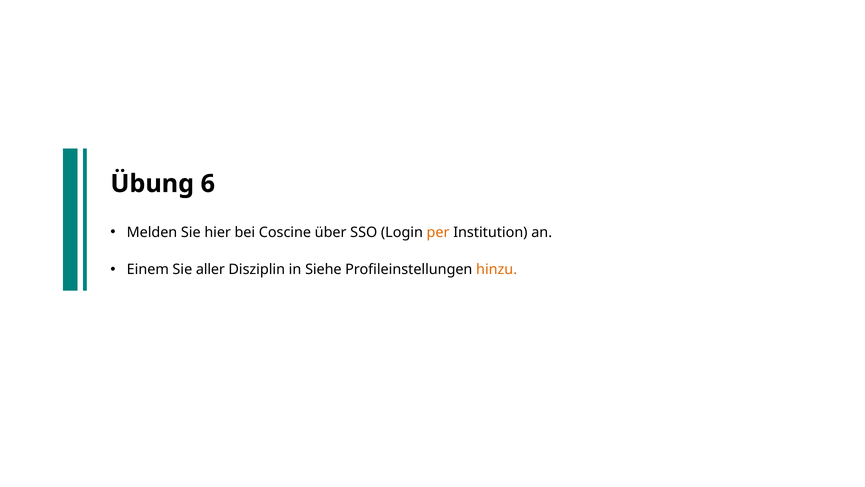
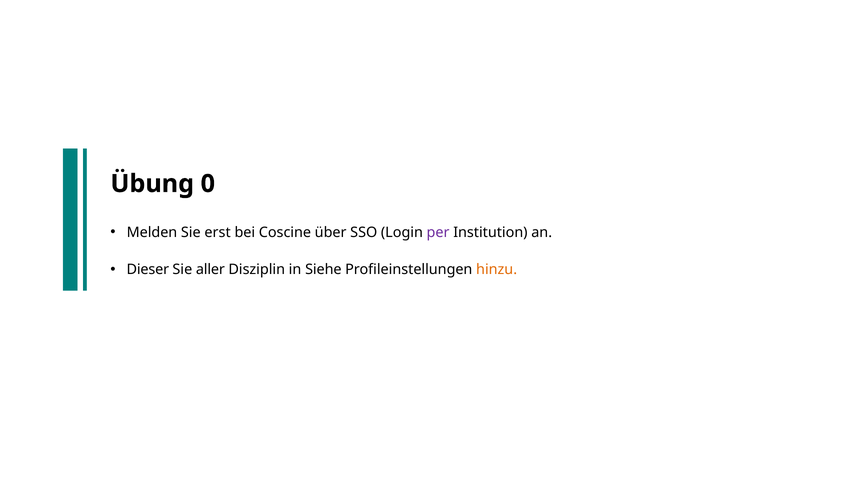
6: 6 -> 0 (208, 184)
hier: hier -> erst (218, 232)
per colour: orange -> purple (438, 232)
Einem: Einem -> Dieser (148, 269)
